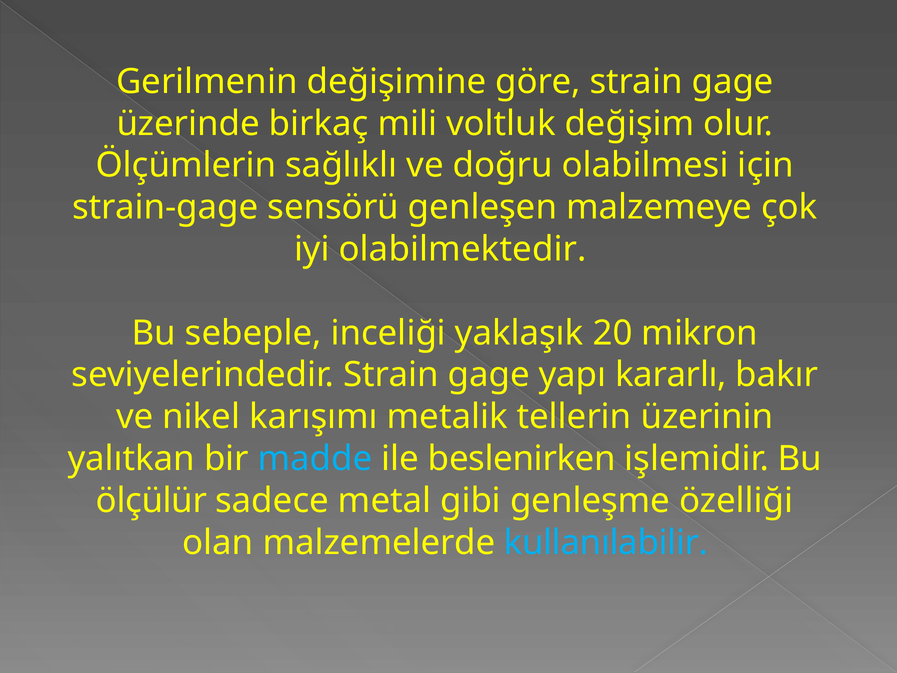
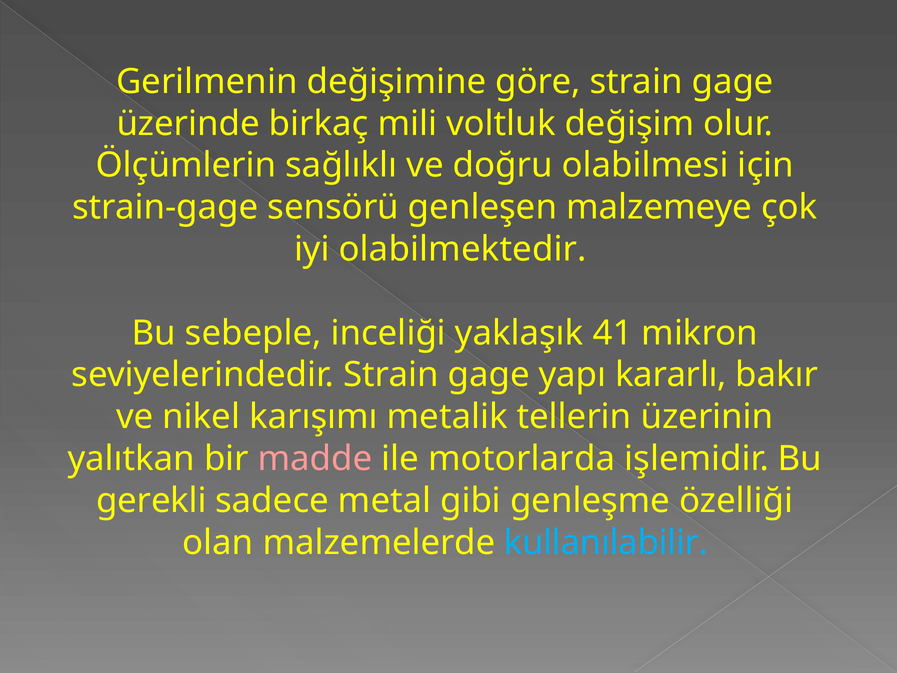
20: 20 -> 41 (613, 333)
madde colour: light blue -> pink (315, 459)
beslenirken: beslenirken -> motorlarda (522, 459)
ölçülür: ölçülür -> gerekli (151, 500)
